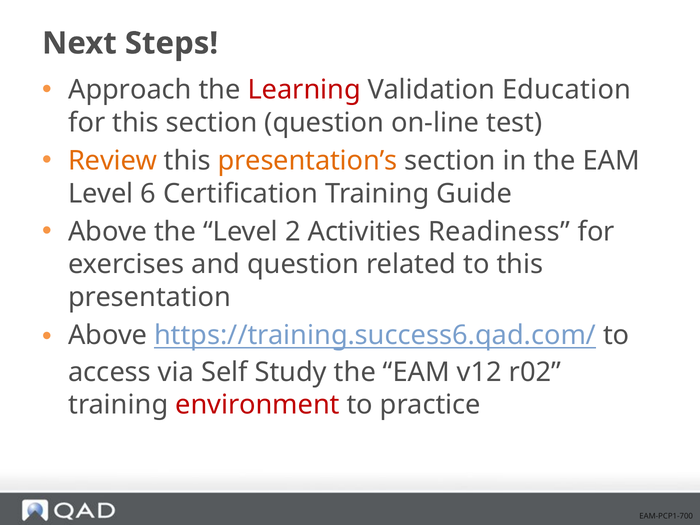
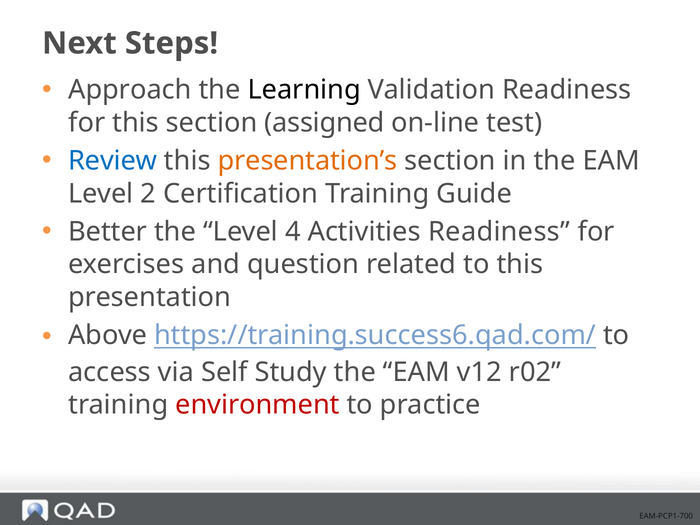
Learning colour: red -> black (304, 90)
Validation Education: Education -> Readiness (567, 90)
section question: question -> assigned (324, 123)
Review colour: orange -> blue (113, 161)
6: 6 -> 2 (148, 194)
Above: Above -> Better (108, 232)
2: 2 -> 4 (293, 232)
